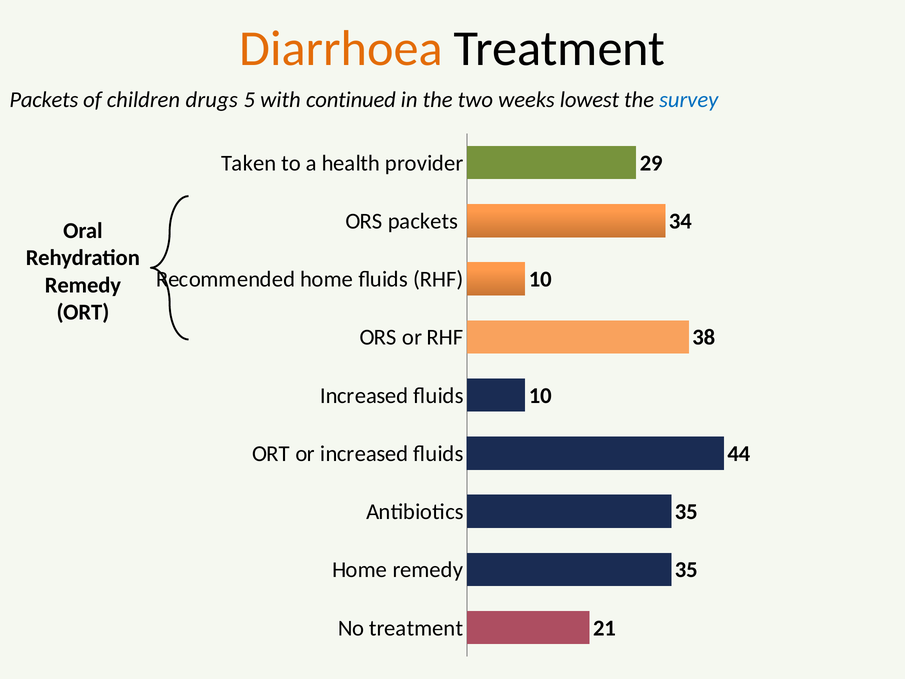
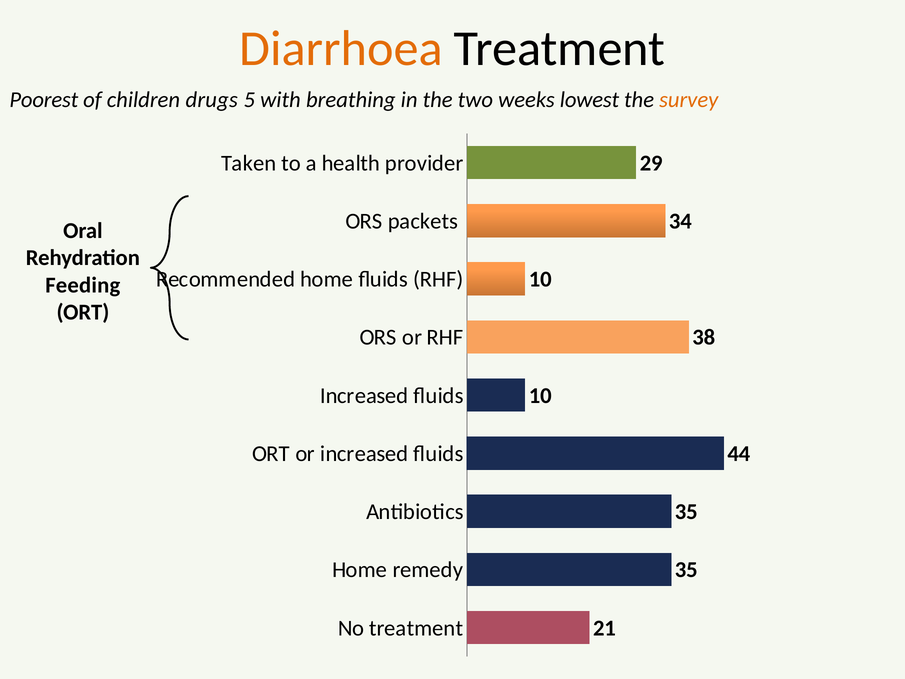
Packets: Packets -> Poorest (44, 100)
continued: continued -> breathing (351, 100)
survey colour: blue -> orange (689, 100)
Remedy: Remedy -> Feeding (83, 285)
